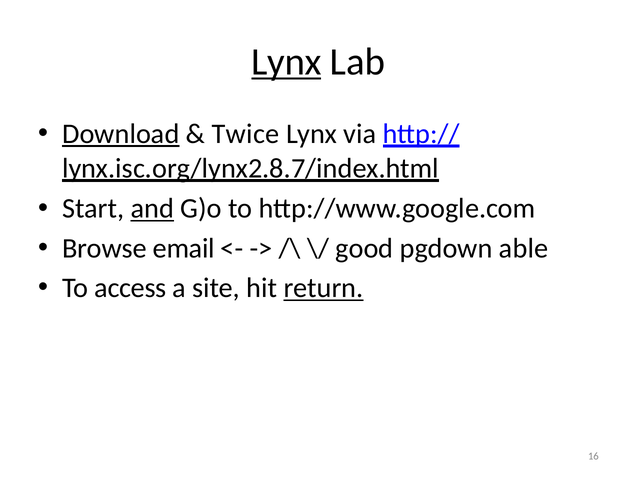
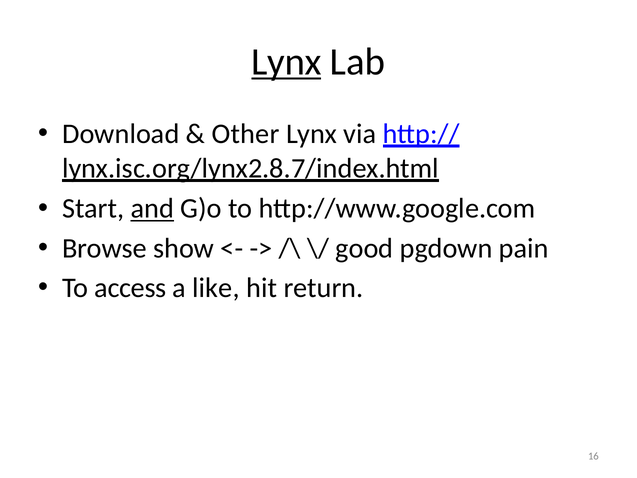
Download underline: present -> none (121, 134)
Twice: Twice -> Other (246, 134)
email: email -> show (184, 248)
able: able -> pain (524, 248)
site: site -> like (216, 288)
return underline: present -> none (323, 288)
